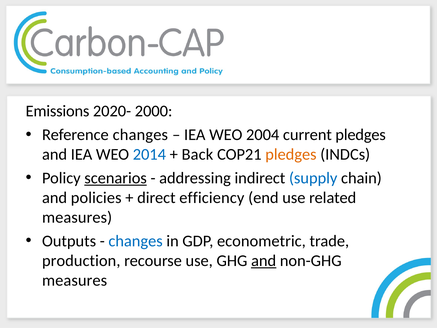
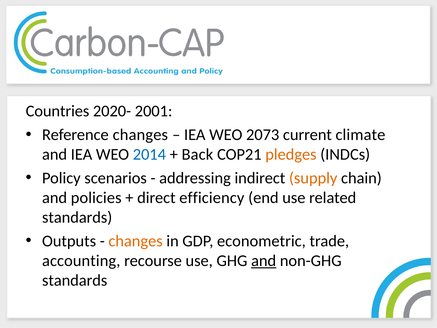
Emissions: Emissions -> Countries (57, 111)
2000: 2000 -> 2001 (154, 111)
2004: 2004 -> 2073 (263, 135)
current pledges: pledges -> climate (360, 135)
scenarios underline: present -> none (116, 178)
supply colour: blue -> orange (313, 178)
measures: measures -> standards (77, 217)
changes colour: blue -> orange (136, 241)
production: production -> accounting (81, 261)
measures: measures -> standards (75, 280)
